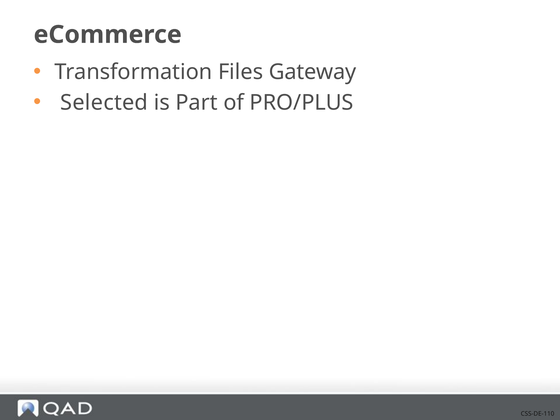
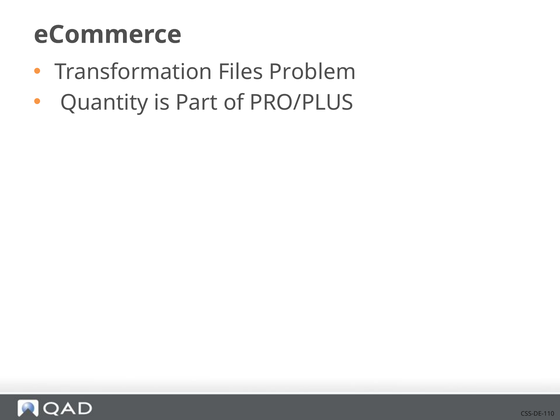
Gateway: Gateway -> Problem (312, 72)
Selected: Selected -> Quantity (104, 103)
